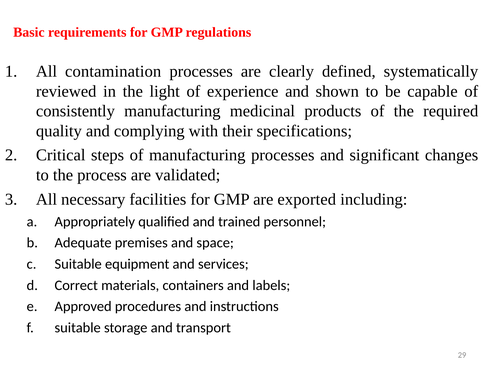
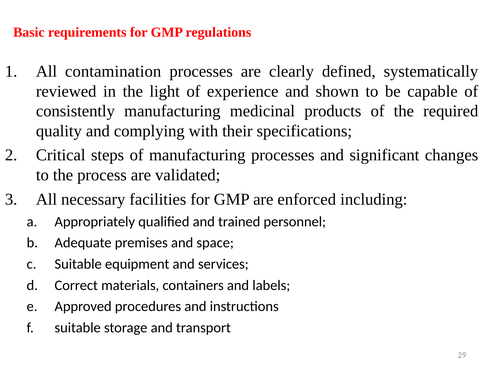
exported: exported -> enforced (307, 199)
